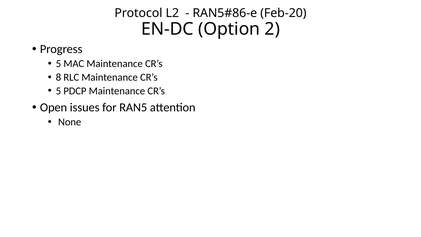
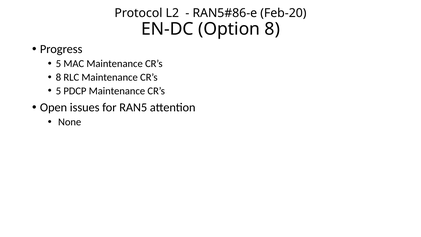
Option 2: 2 -> 8 (272, 29)
